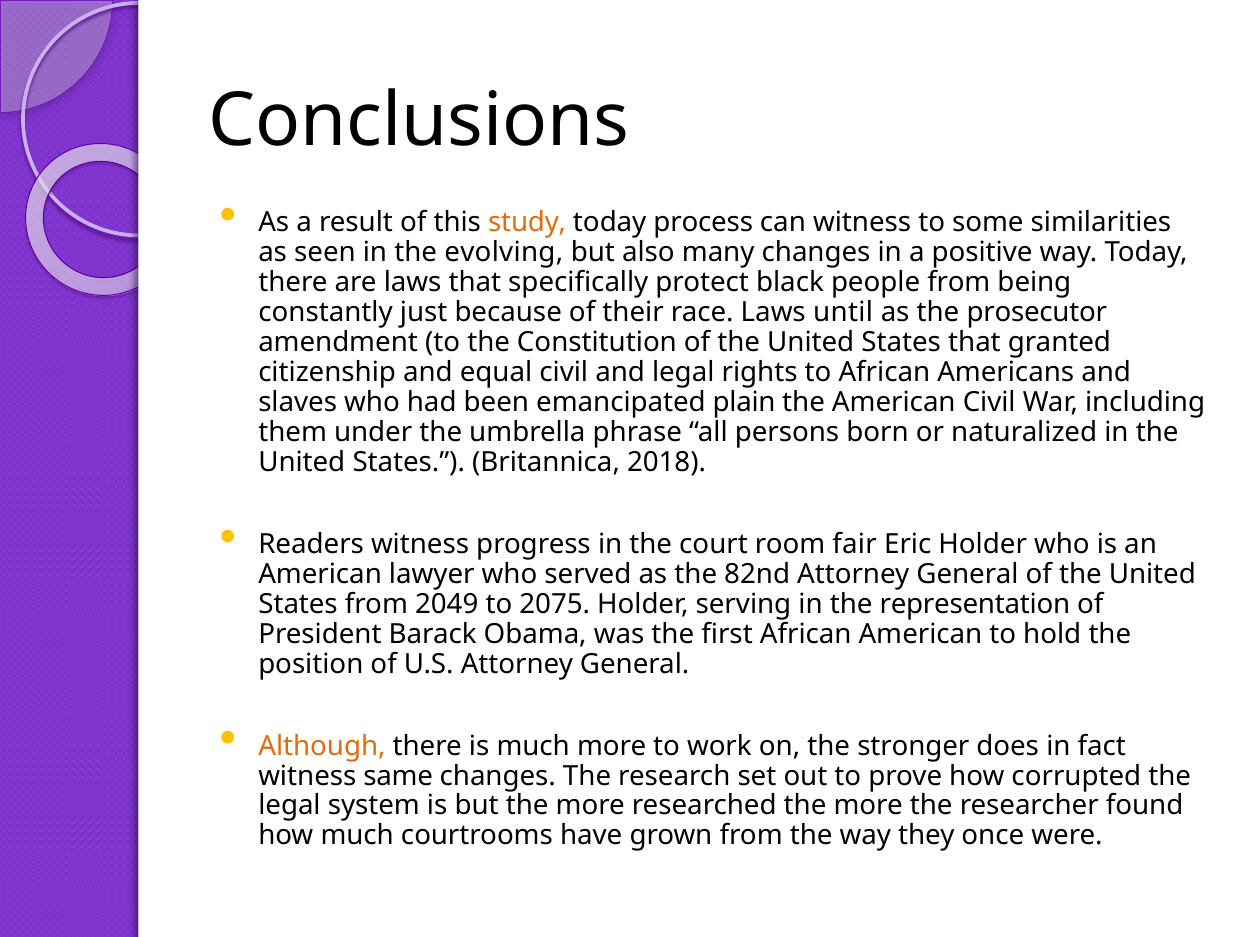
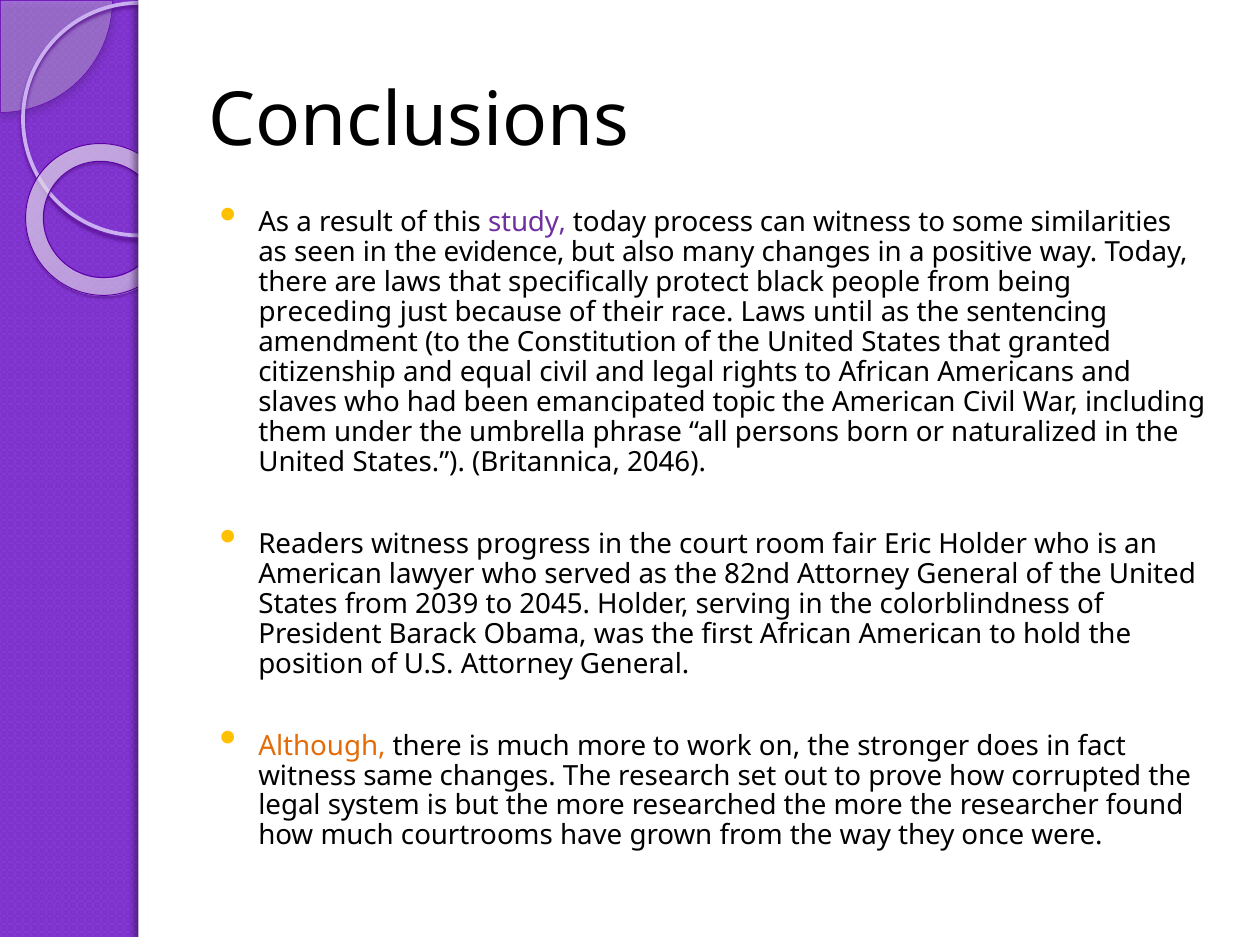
study colour: orange -> purple (527, 223)
evolving: evolving -> evidence (504, 252)
constantly: constantly -> preceding (325, 312)
prosecutor: prosecutor -> sentencing (1037, 312)
plain: plain -> topic (744, 402)
2018: 2018 -> 2046 (667, 462)
2049: 2049 -> 2039 (447, 604)
2075: 2075 -> 2045 (555, 604)
representation: representation -> colorblindness (975, 604)
